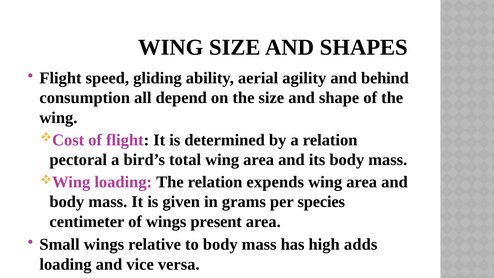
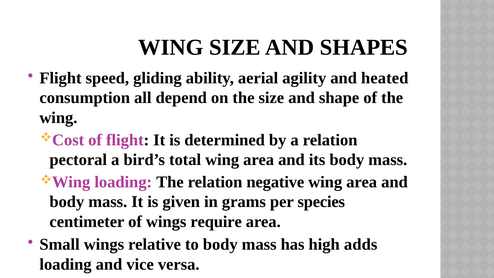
behind: behind -> heated (385, 78)
expends: expends -> negative (275, 182)
present: present -> require (216, 222)
